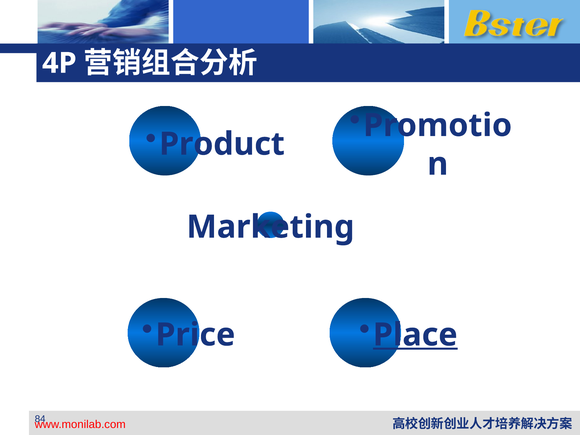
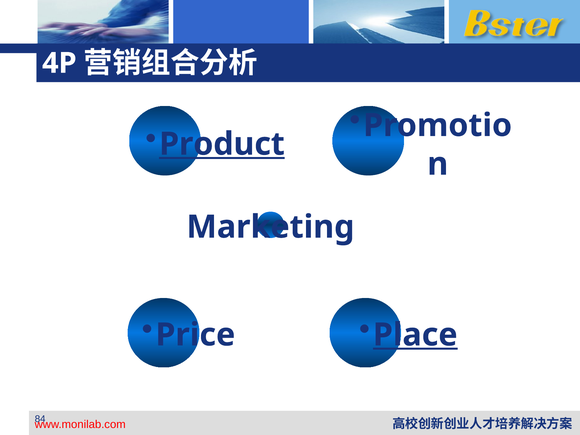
Product underline: none -> present (222, 144)
